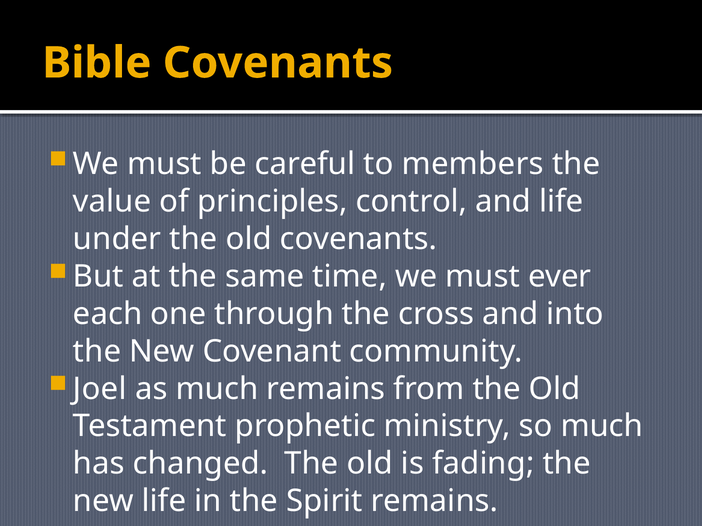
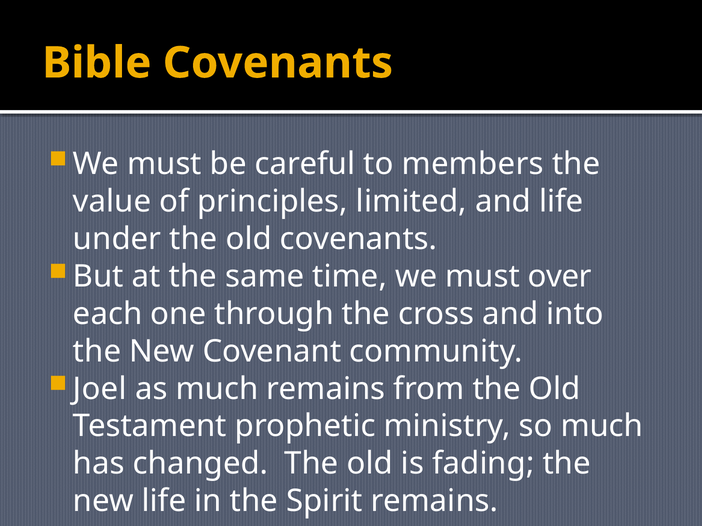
control: control -> limited (411, 202)
ever: ever -> over (560, 277)
